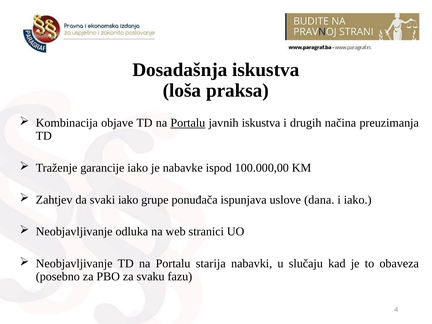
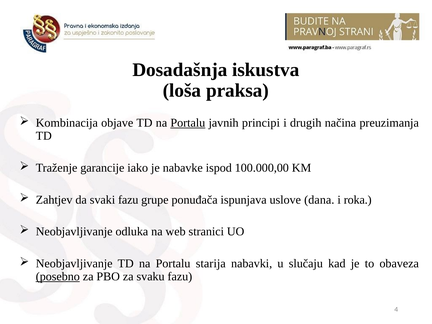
javnih iskustva: iskustva -> principi (261, 123)
svaki iako: iako -> fazu (128, 200)
i iako: iako -> roka (358, 200)
posebno underline: none -> present (58, 276)
